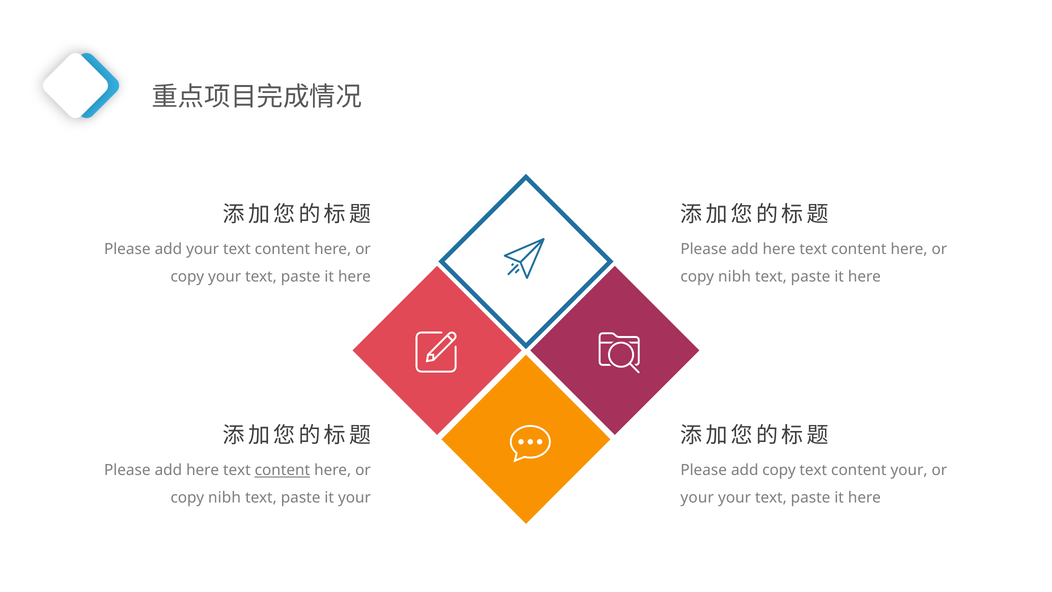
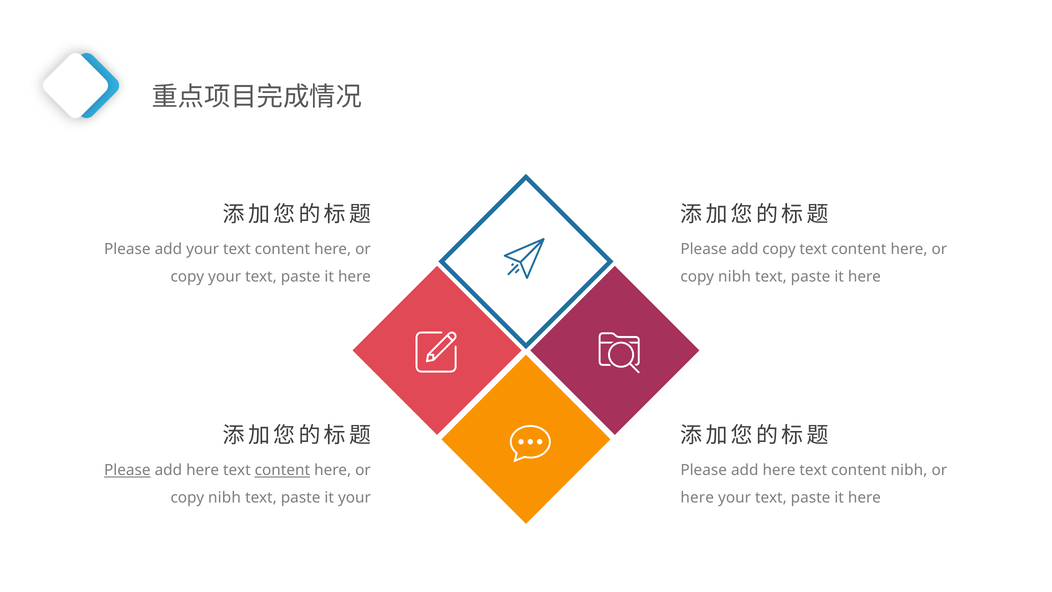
here: here -> copy (779, 249)
Please underline: none -> present (127, 470)
copy: copy -> here (779, 470)
content your: your -> nibh (909, 470)
your: your -> here (697, 498)
